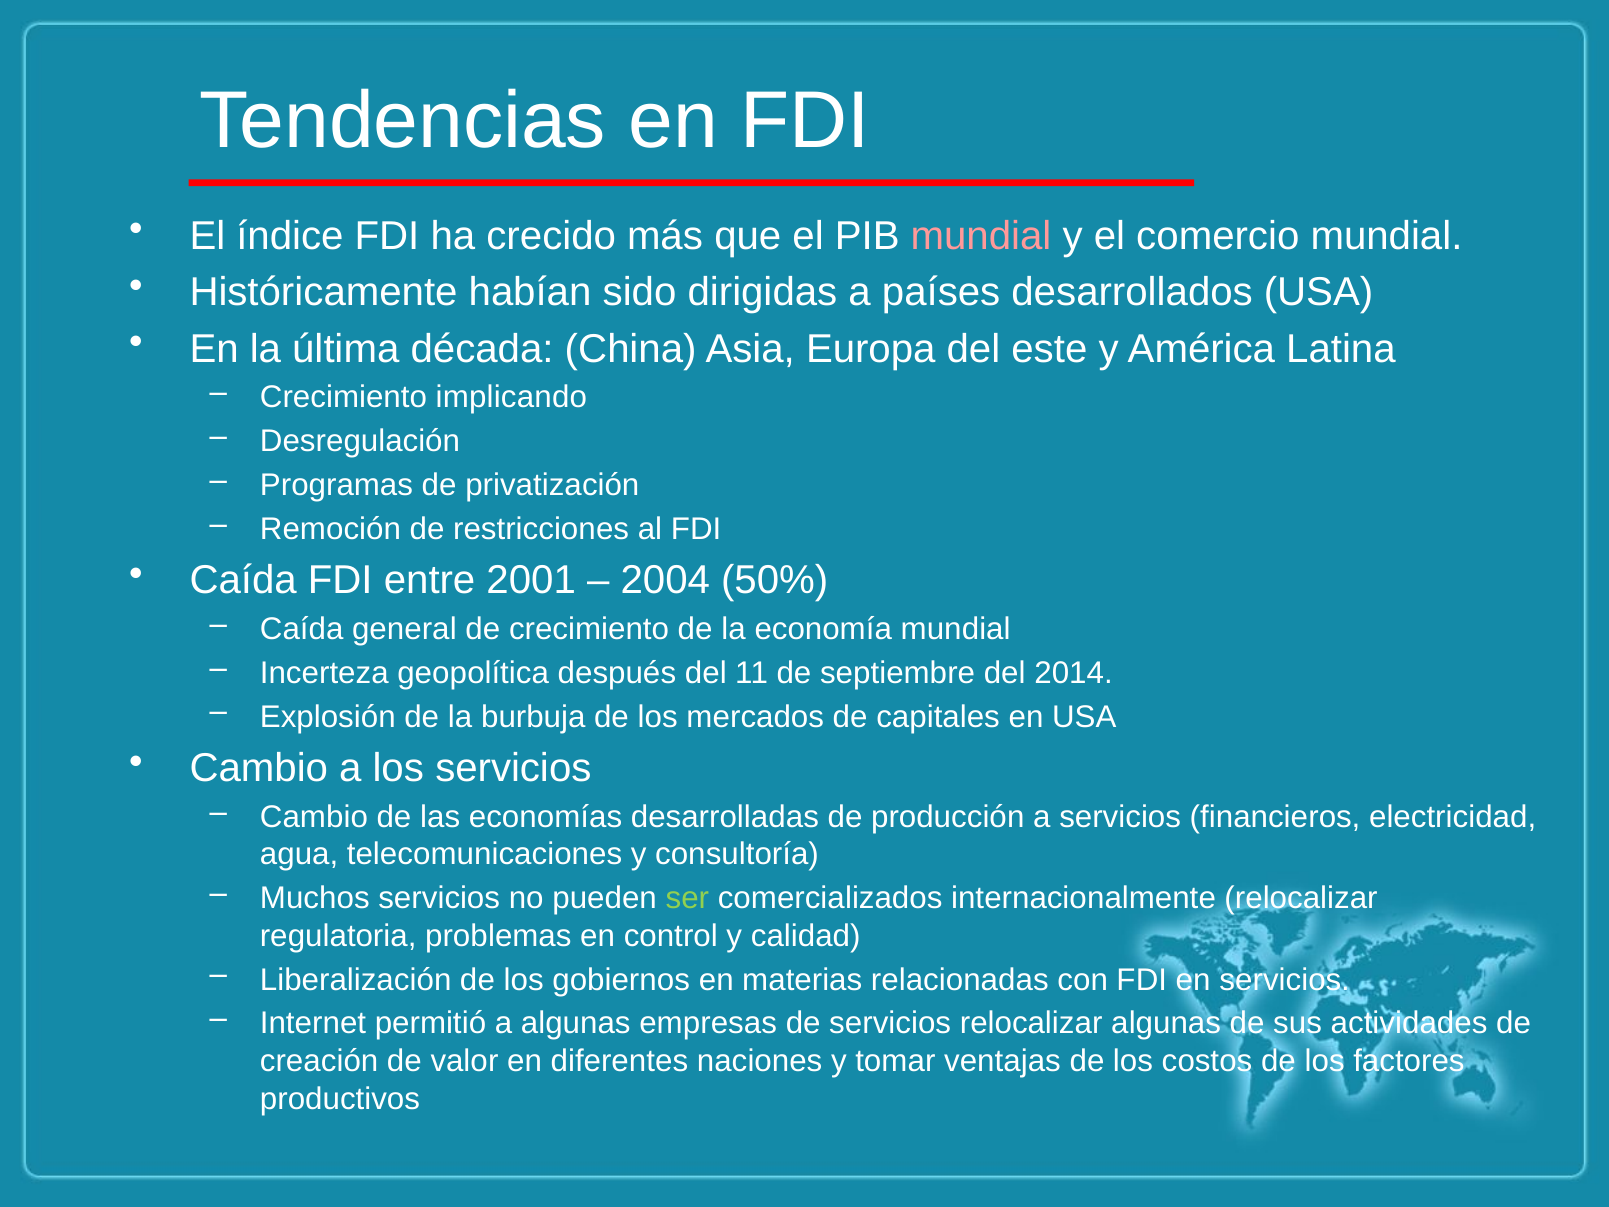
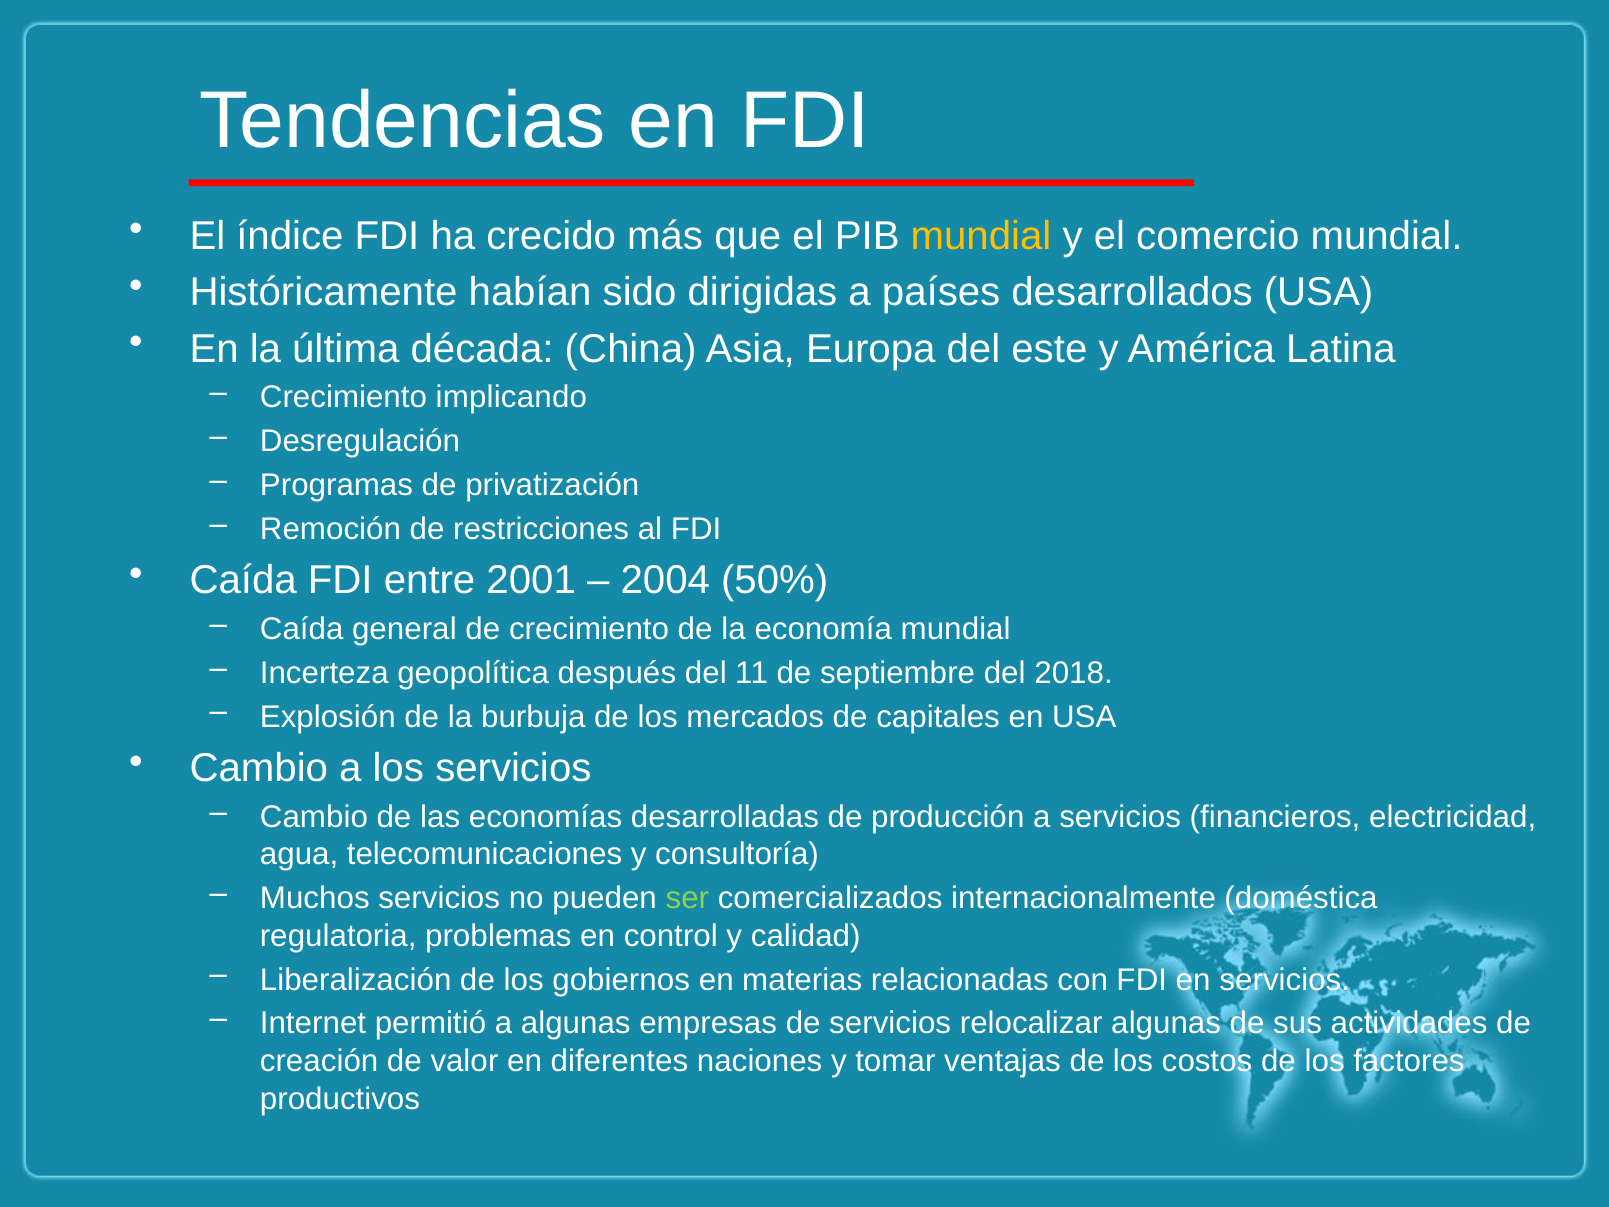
mundial colour: pink -> yellow (981, 236)
2014: 2014 -> 2018 (1074, 673)
internacionalmente relocalizar: relocalizar -> doméstica (1301, 898)
